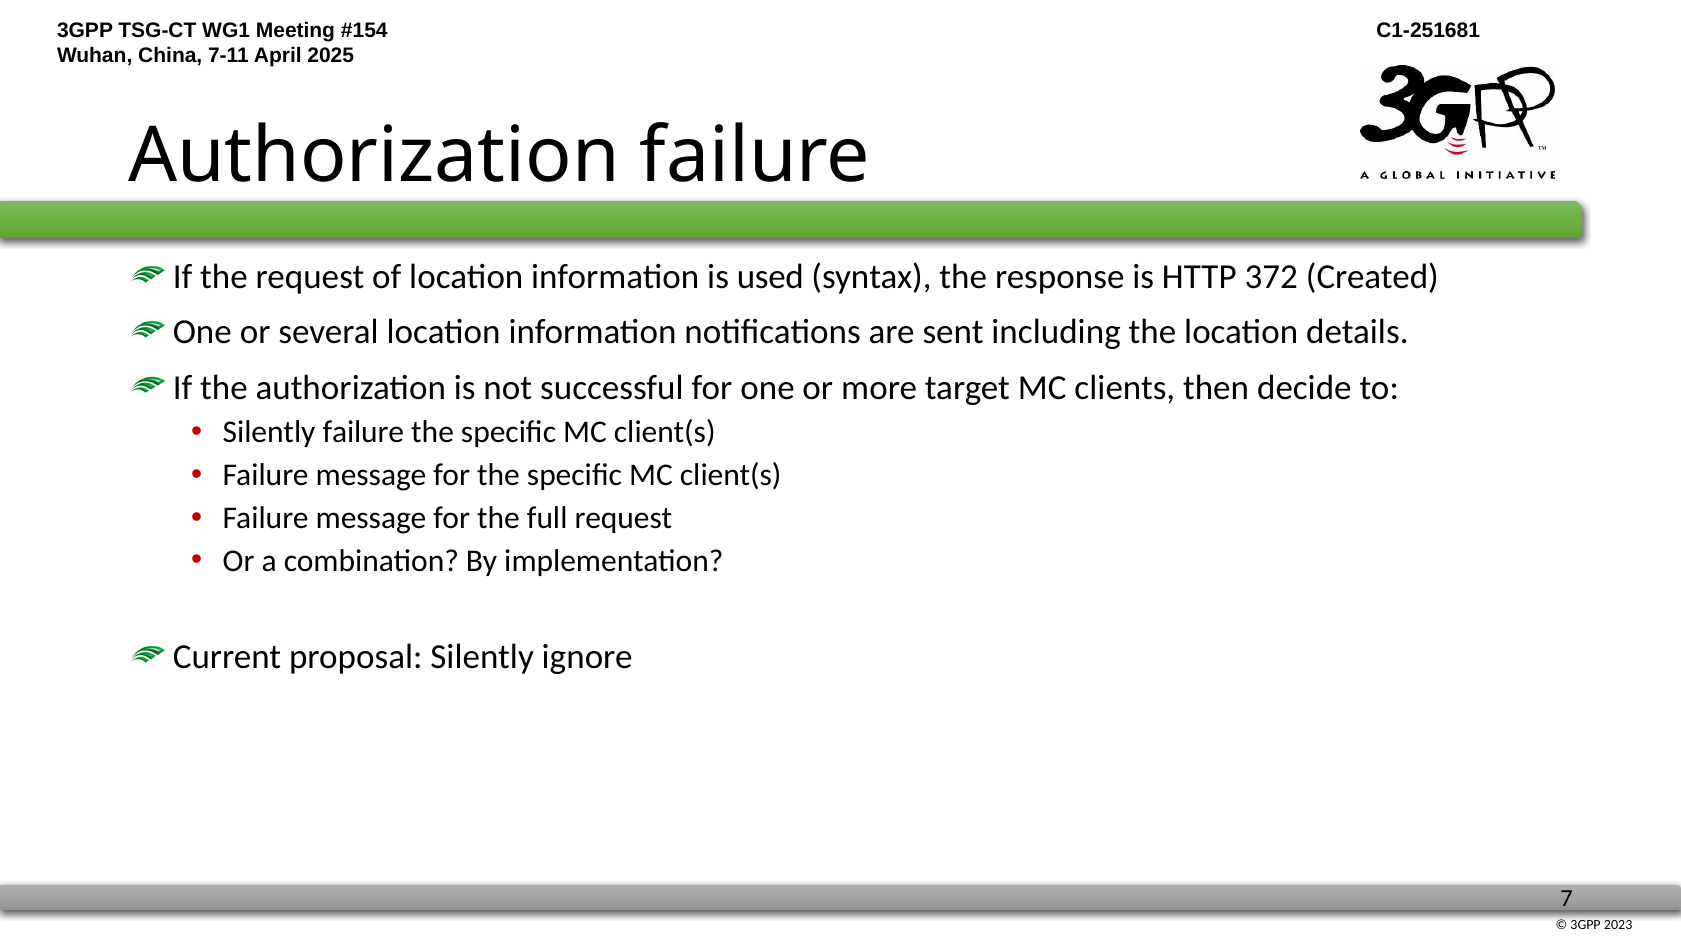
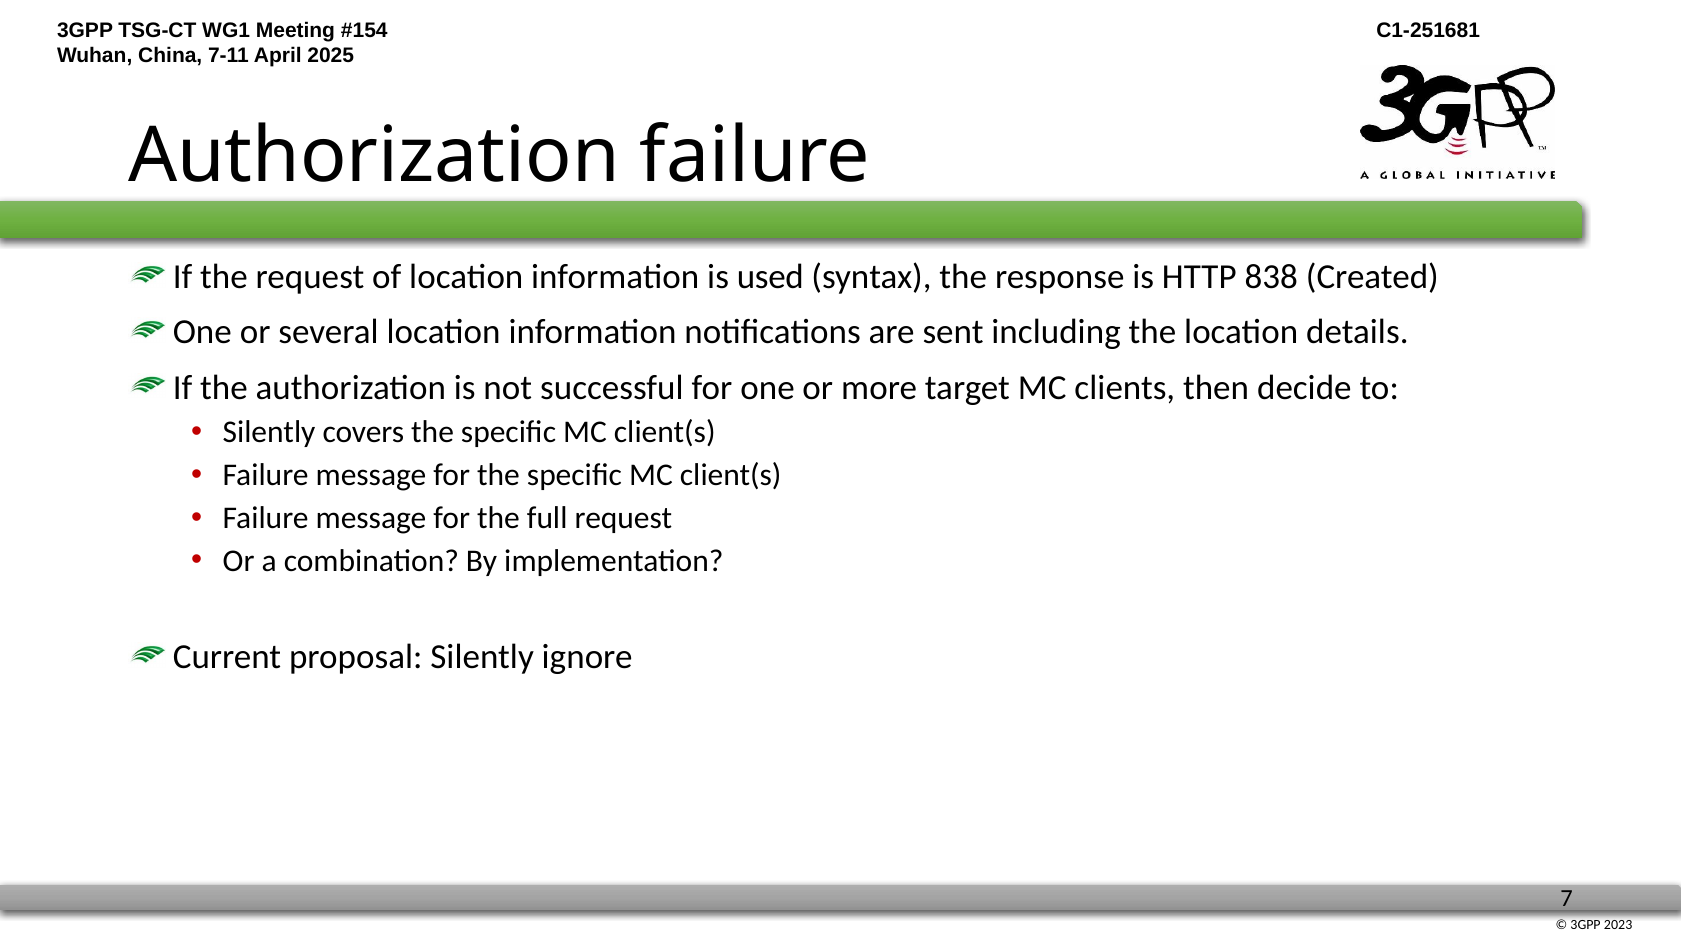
372: 372 -> 838 (1271, 277)
Silently failure: failure -> covers (363, 432)
